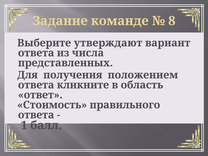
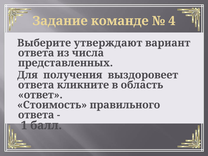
8: 8 -> 4 (172, 21)
положением: положением -> выздоровеет (143, 75)
